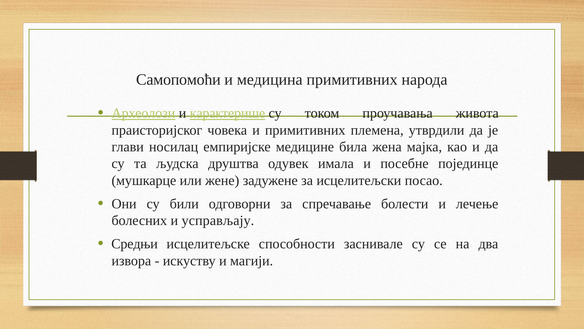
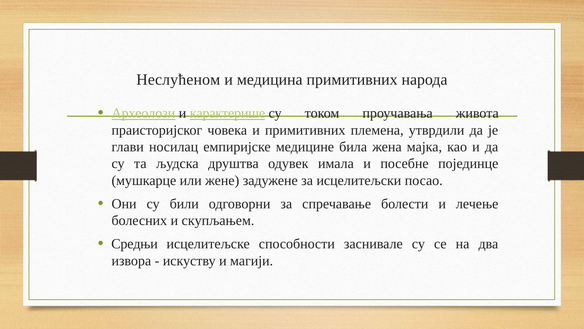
Самопомоћи: Самопомоћи -> Неслућеном (178, 79)
усправљају: усправљају -> скупљањем (218, 220)
